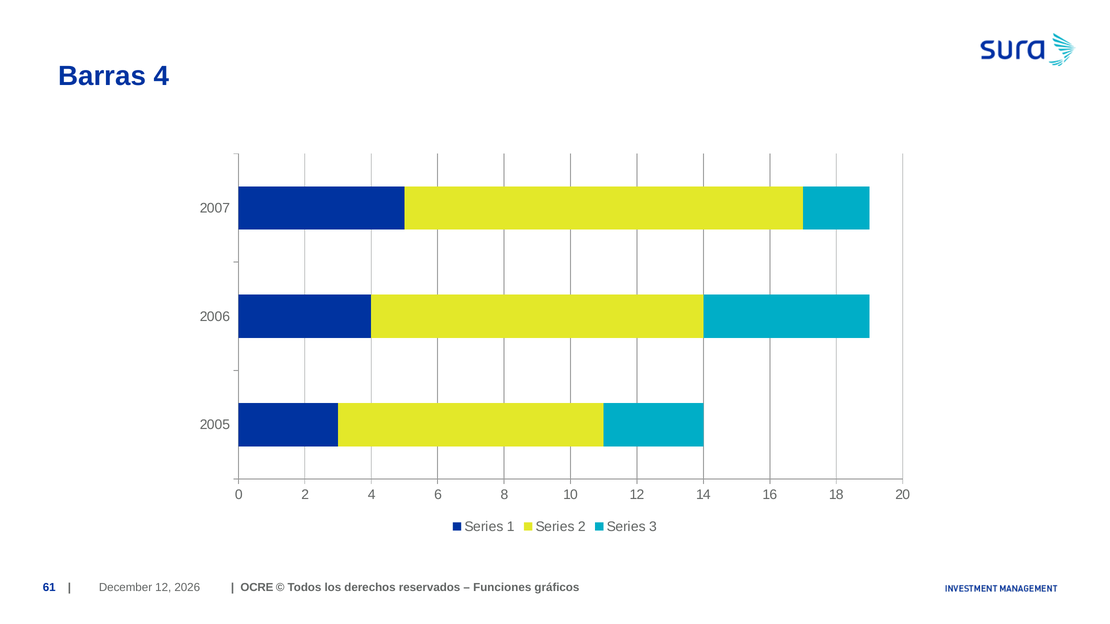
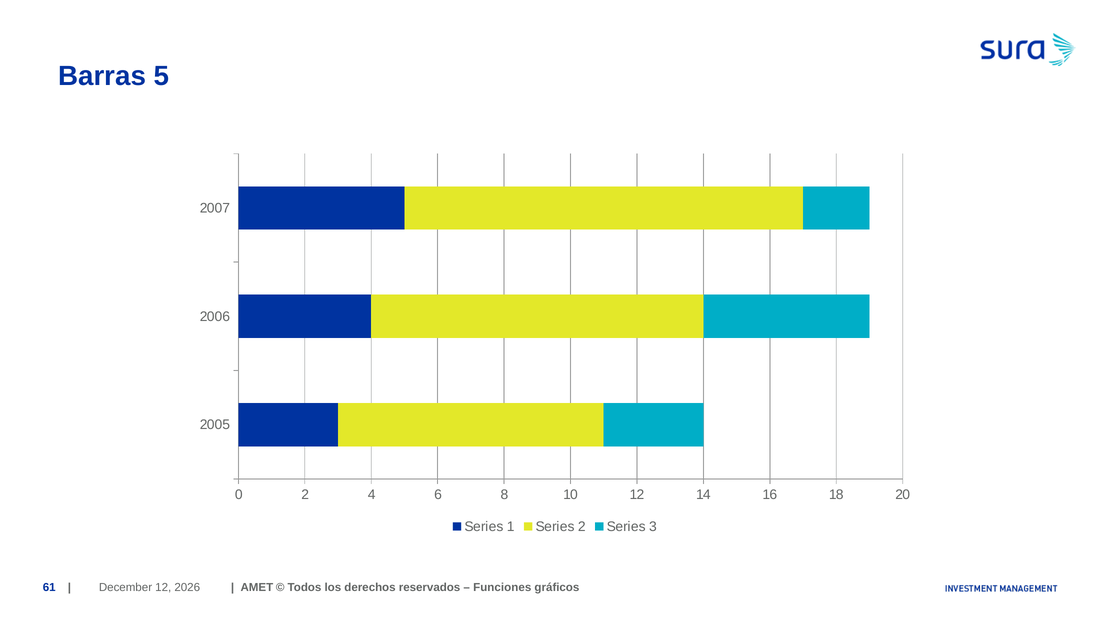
Barras 4: 4 -> 5 (161, 76)
OCRE: OCRE -> AMET (257, 588)
